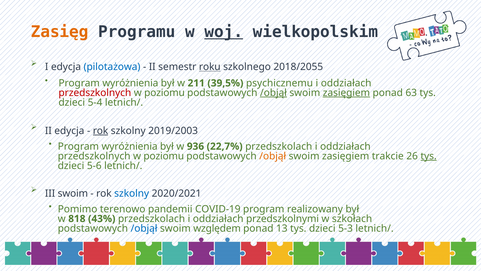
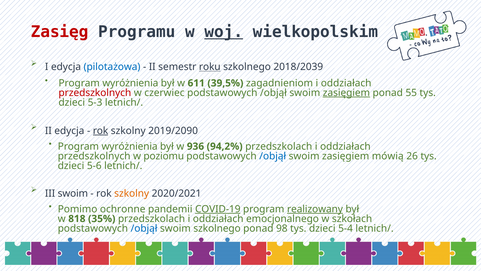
Zasięg colour: orange -> red (60, 32)
2018/2055: 2018/2055 -> 2018/2039 (298, 67)
211: 211 -> 611 (196, 83)
psychicznemu: psychicznemu -> zagadnieniom (280, 83)
poziomu: poziomu -> czerwiec (164, 93)
/objął underline: present -> none (273, 93)
63: 63 -> 55 (411, 93)
5-4: 5-4 -> 5-3 (95, 102)
2019/2003: 2019/2003 -> 2019/2090 (173, 131)
22,7%: 22,7% -> 94,2% (225, 146)
/objął colour: orange -> blue (273, 156)
trakcie: trakcie -> mówią (388, 156)
tys underline: present -> none (429, 156)
szkolny colour: blue -> orange (132, 193)
terenowo: terenowo -> ochronne (123, 209)
COVID-19 underline: none -> present (218, 209)
realizowany underline: none -> present (315, 209)
43%: 43% -> 35% (102, 218)
przedszkolnymi: przedszkolnymi -> emocjonalnego (282, 218)
swoim względem: względem -> szkolnego (217, 228)
ponad 13: 13 -> 98 (282, 228)
5-3: 5-3 -> 5-4 (346, 228)
